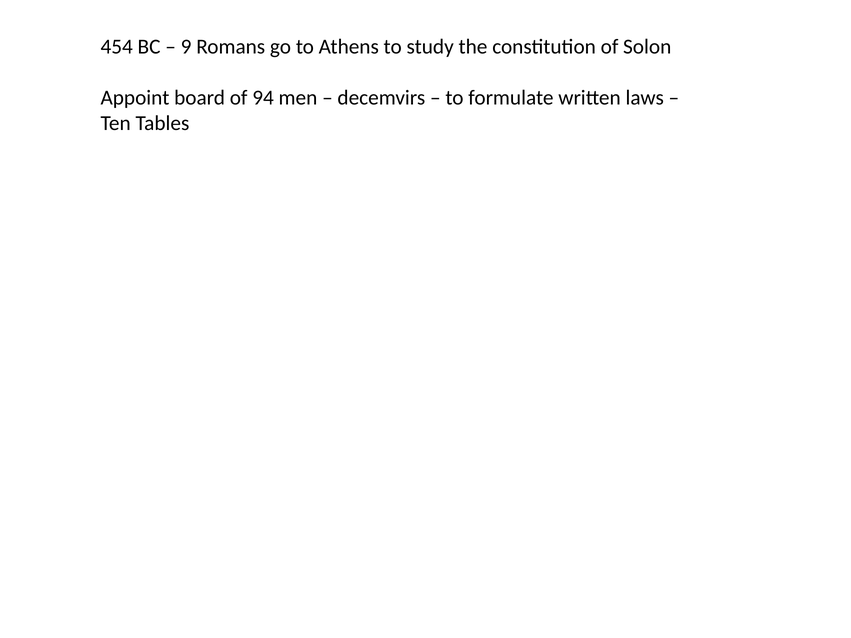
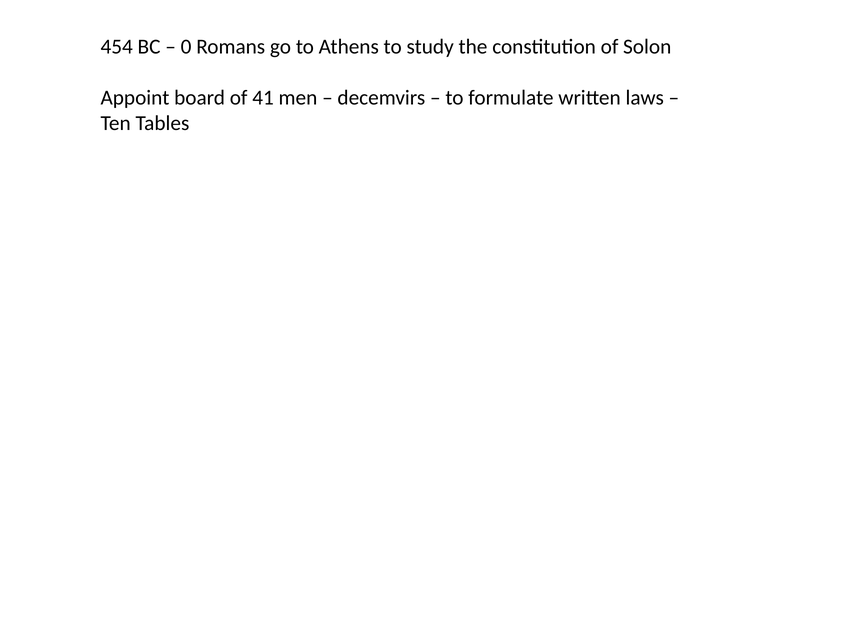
9: 9 -> 0 (186, 47)
94: 94 -> 41 (263, 98)
